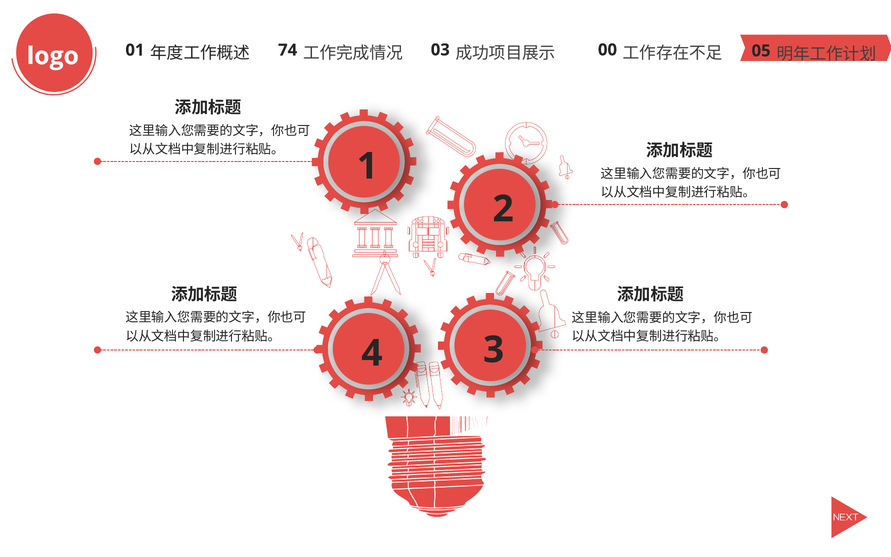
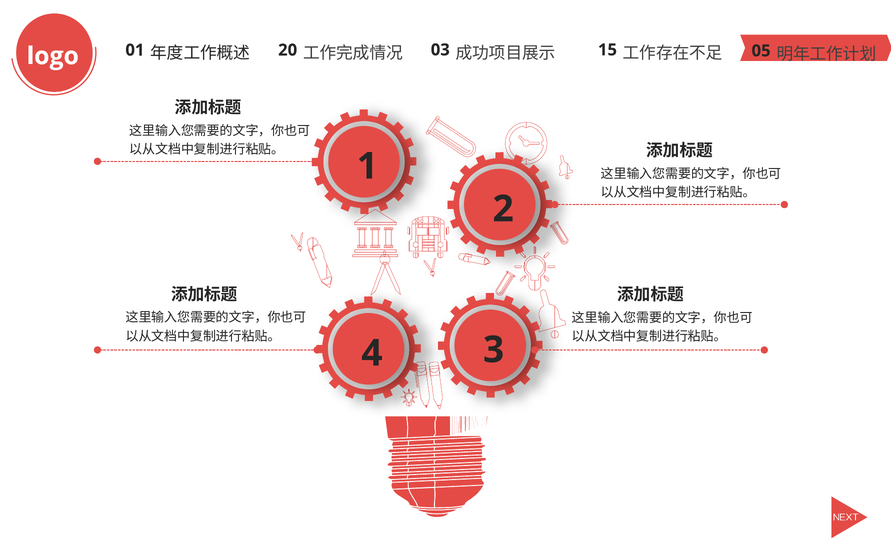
74: 74 -> 20 (288, 50)
00: 00 -> 15 (607, 50)
